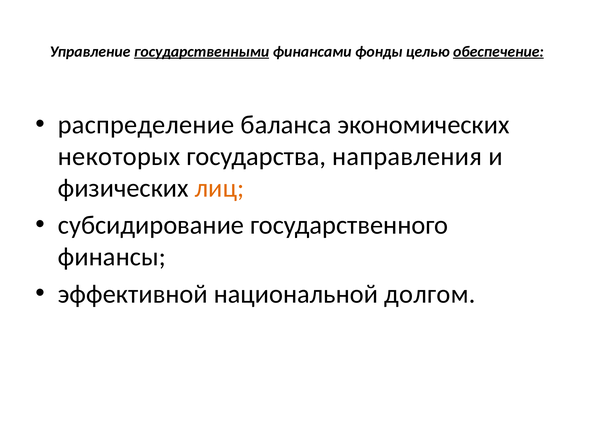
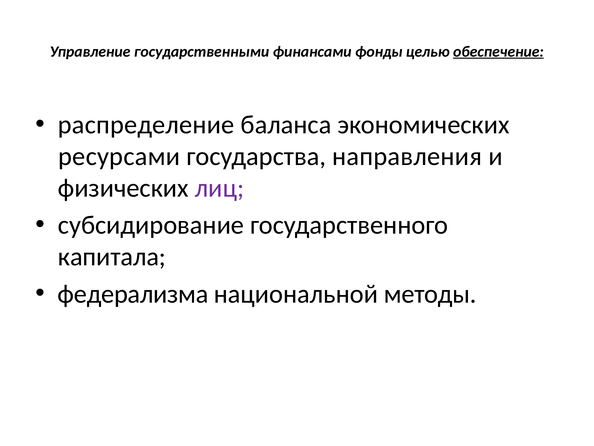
государственными underline: present -> none (202, 51)
некоторых: некоторых -> ресурсами (119, 156)
лиц colour: orange -> purple (219, 188)
финансы: финансы -> капитала (112, 257)
эффективной: эффективной -> федерализма (133, 294)
долгом: долгом -> методы (430, 294)
